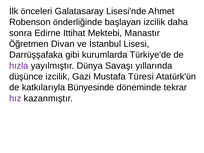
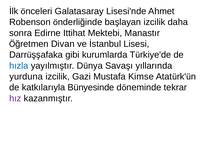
hızla colour: purple -> blue (19, 66)
düşünce: düşünce -> yurduna (26, 77)
Türesi: Türesi -> Kimse (141, 77)
